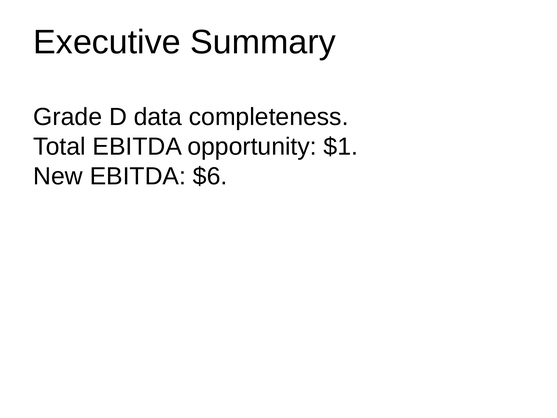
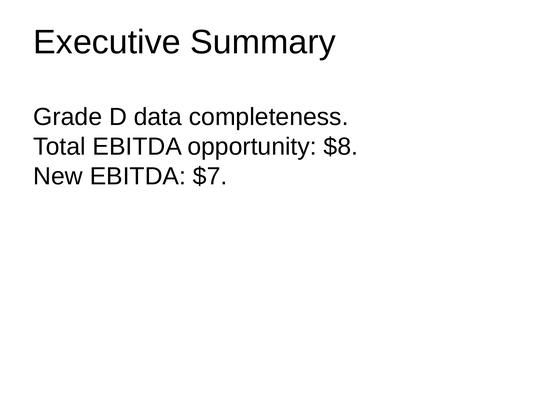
$1: $1 -> $8 (341, 147)
$6: $6 -> $7 (210, 176)
